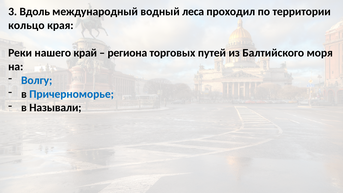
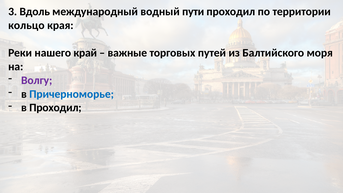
леса: леса -> пути (193, 12)
региона: региона -> важные (127, 53)
Волгу colour: blue -> purple (37, 80)
в Называли: Называли -> Проходил (55, 108)
